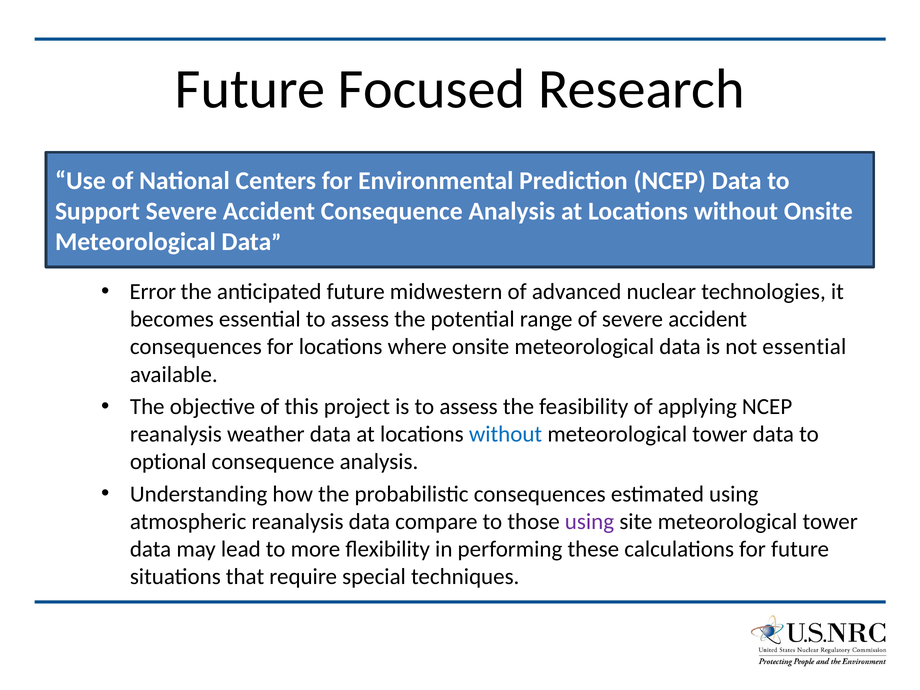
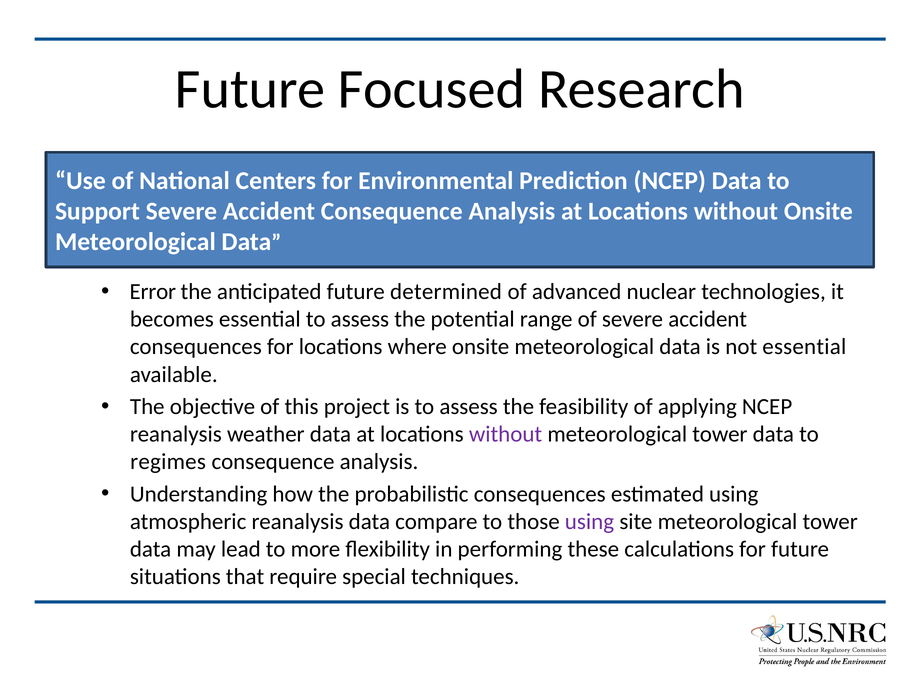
midwestern: midwestern -> determined (446, 292)
without colour: blue -> purple (506, 434)
optional: optional -> regimes (168, 462)
